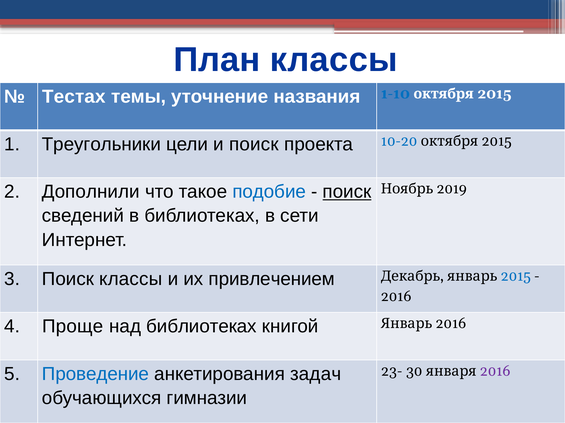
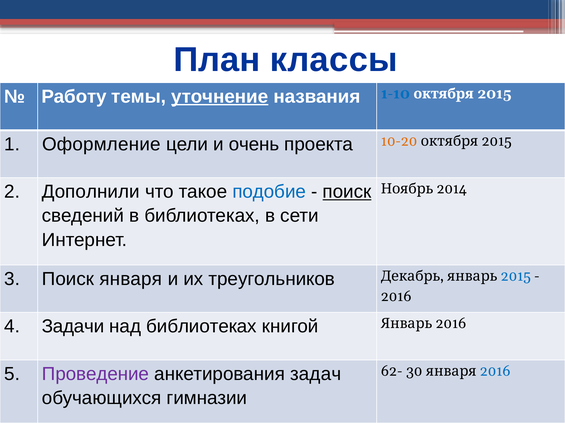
Тестах: Тестах -> Работу (74, 97)
уточнение underline: none -> present (220, 97)
Треугольники: Треугольники -> Оформление (101, 144)
и поиск: поиск -> очень (254, 144)
10-20 colour: blue -> orange (399, 142)
2019: 2019 -> 2014 (452, 189)
Поиск классы: классы -> января (131, 279)
привлечением: привлечением -> треугольников (272, 279)
Проще: Проще -> Задачи (73, 327)
Проведение colour: blue -> purple (96, 375)
23-: 23- -> 62- (392, 372)
2016 colour: purple -> blue (495, 372)
